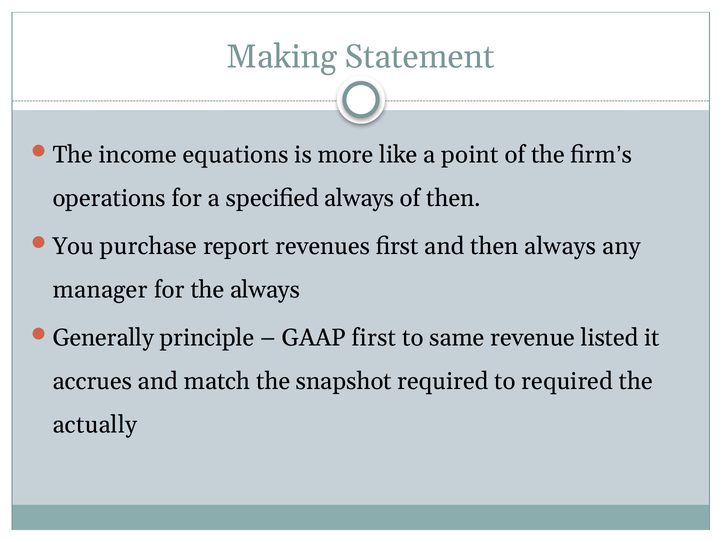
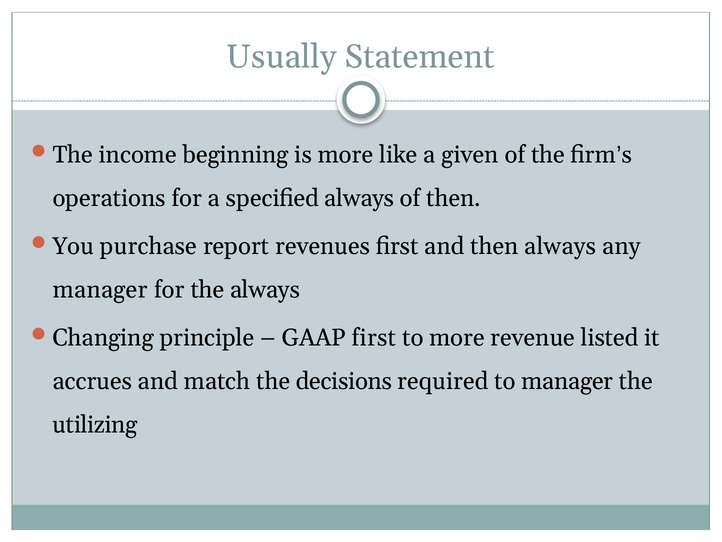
Making: Making -> Usually (282, 57)
equations: equations -> beginning (236, 155)
point: point -> given (470, 155)
Generally: Generally -> Changing (103, 338)
to same: same -> more (457, 338)
snapshot: snapshot -> decisions (344, 381)
to required: required -> manager (567, 381)
actually: actually -> utilizing (95, 424)
